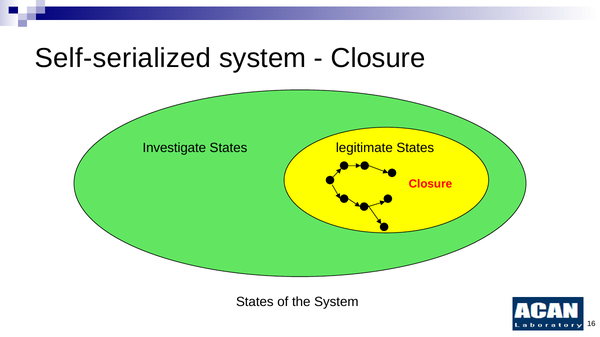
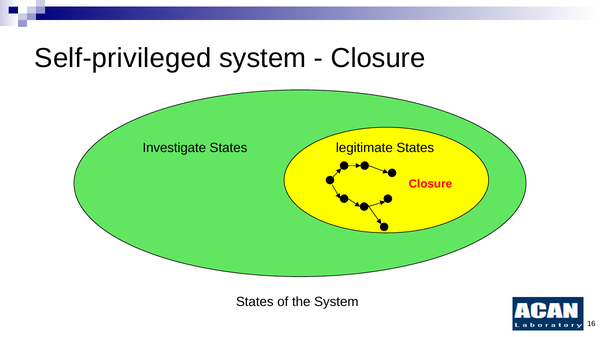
Self-serialized: Self-serialized -> Self-privileged (123, 58)
